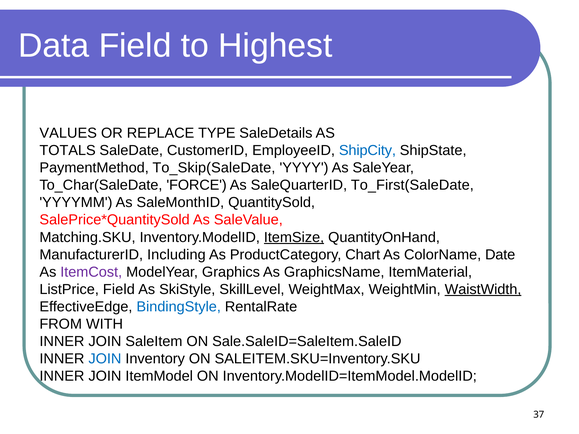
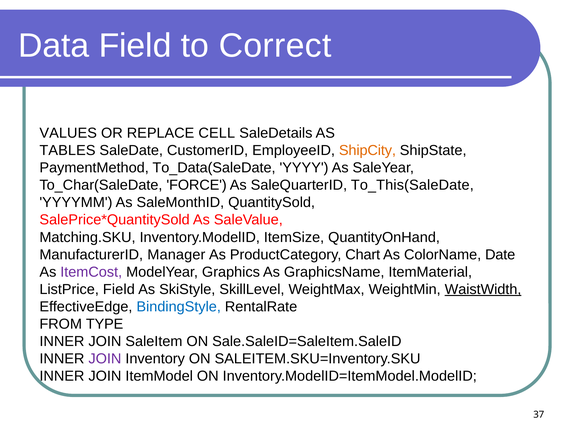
Highest: Highest -> Correct (275, 46)
TYPE: TYPE -> CELL (217, 133)
TOTALS: TOTALS -> TABLES (67, 151)
ShipCity colour: blue -> orange (367, 151)
To_Skip(SaleDate: To_Skip(SaleDate -> To_Data(SaleDate (214, 168)
To_First(SaleDate: To_First(SaleDate -> To_This(SaleDate (412, 185)
ItemSize underline: present -> none (294, 237)
Including: Including -> Manager (176, 255)
WITH: WITH -> TYPE (105, 324)
JOIN colour: blue -> purple (105, 359)
